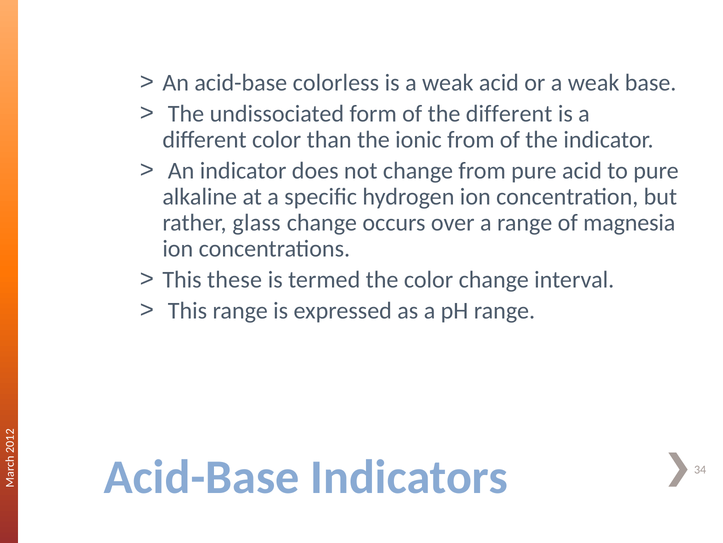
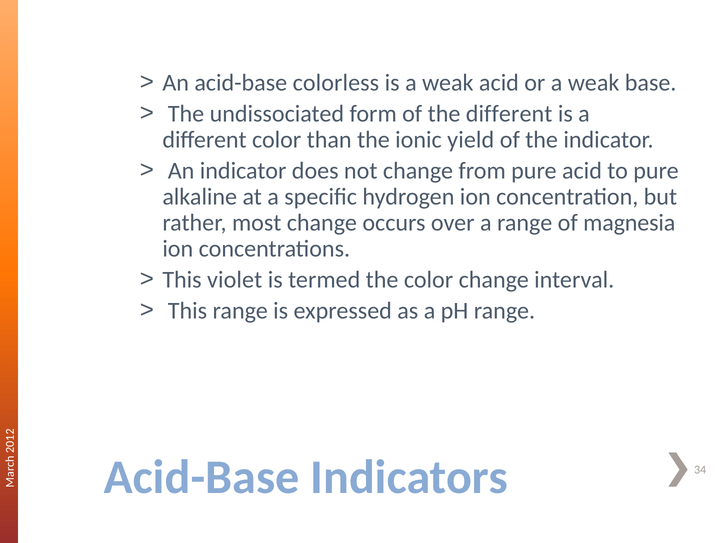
ionic from: from -> yield (471, 140)
glass: glass -> most (257, 222)
these: these -> violet (235, 279)
